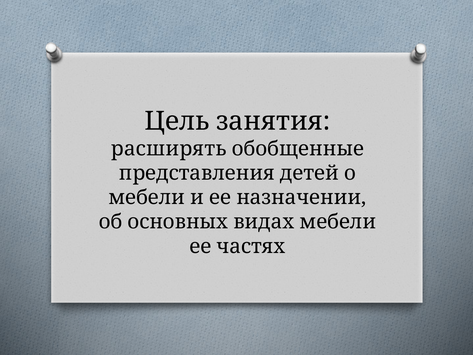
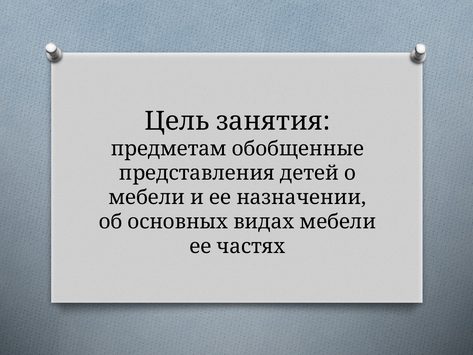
расширять: расширять -> предметам (169, 149)
